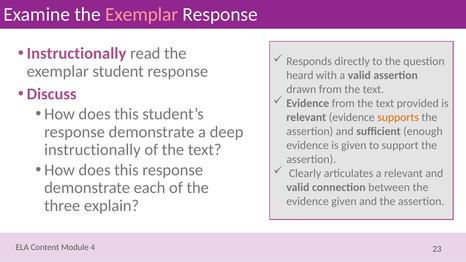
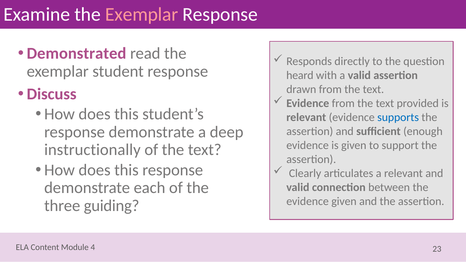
Instructionally: Instructionally -> Demonstrated (77, 53)
supports colour: orange -> blue (398, 117)
explain: explain -> guiding (112, 206)
